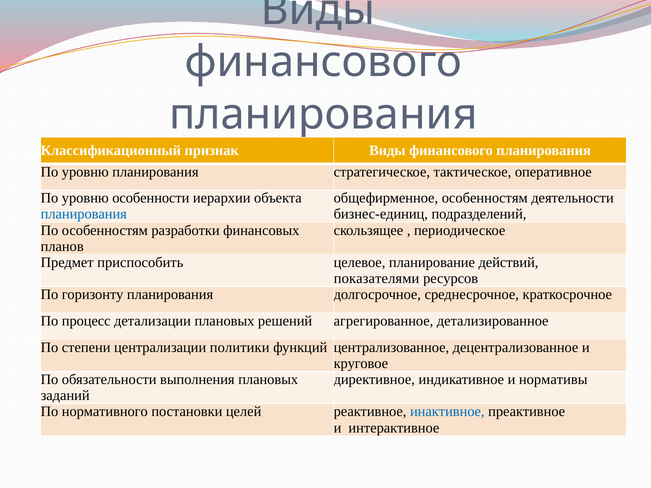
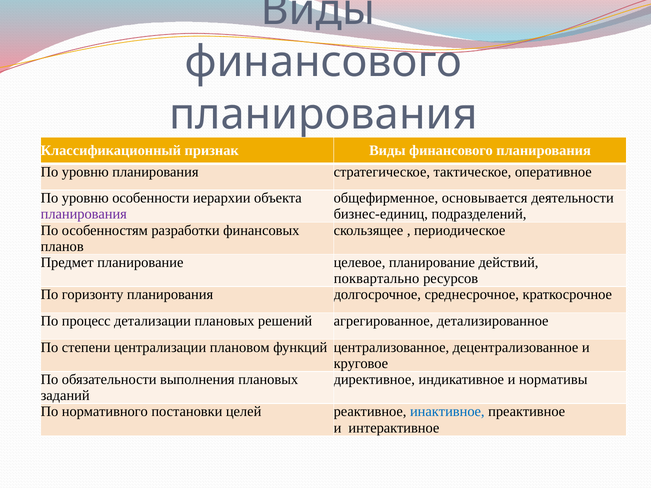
общефирменное особенностям: особенностям -> основывается (485, 198)
планирования colour: blue -> purple (84, 214)
Предмет приспособить: приспособить -> планирование (140, 263)
показателями: показателями -> поквартально (377, 279)
политики: политики -> плановом (240, 348)
